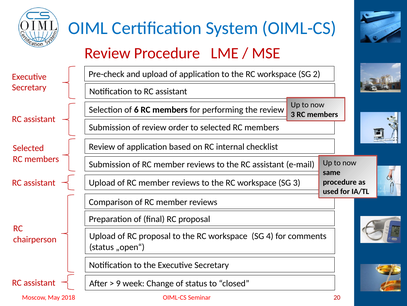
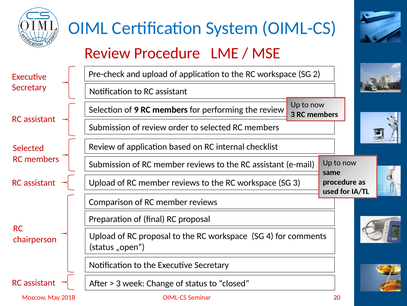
6: 6 -> 9 (136, 110)
9: 9 -> 3 (118, 283)
